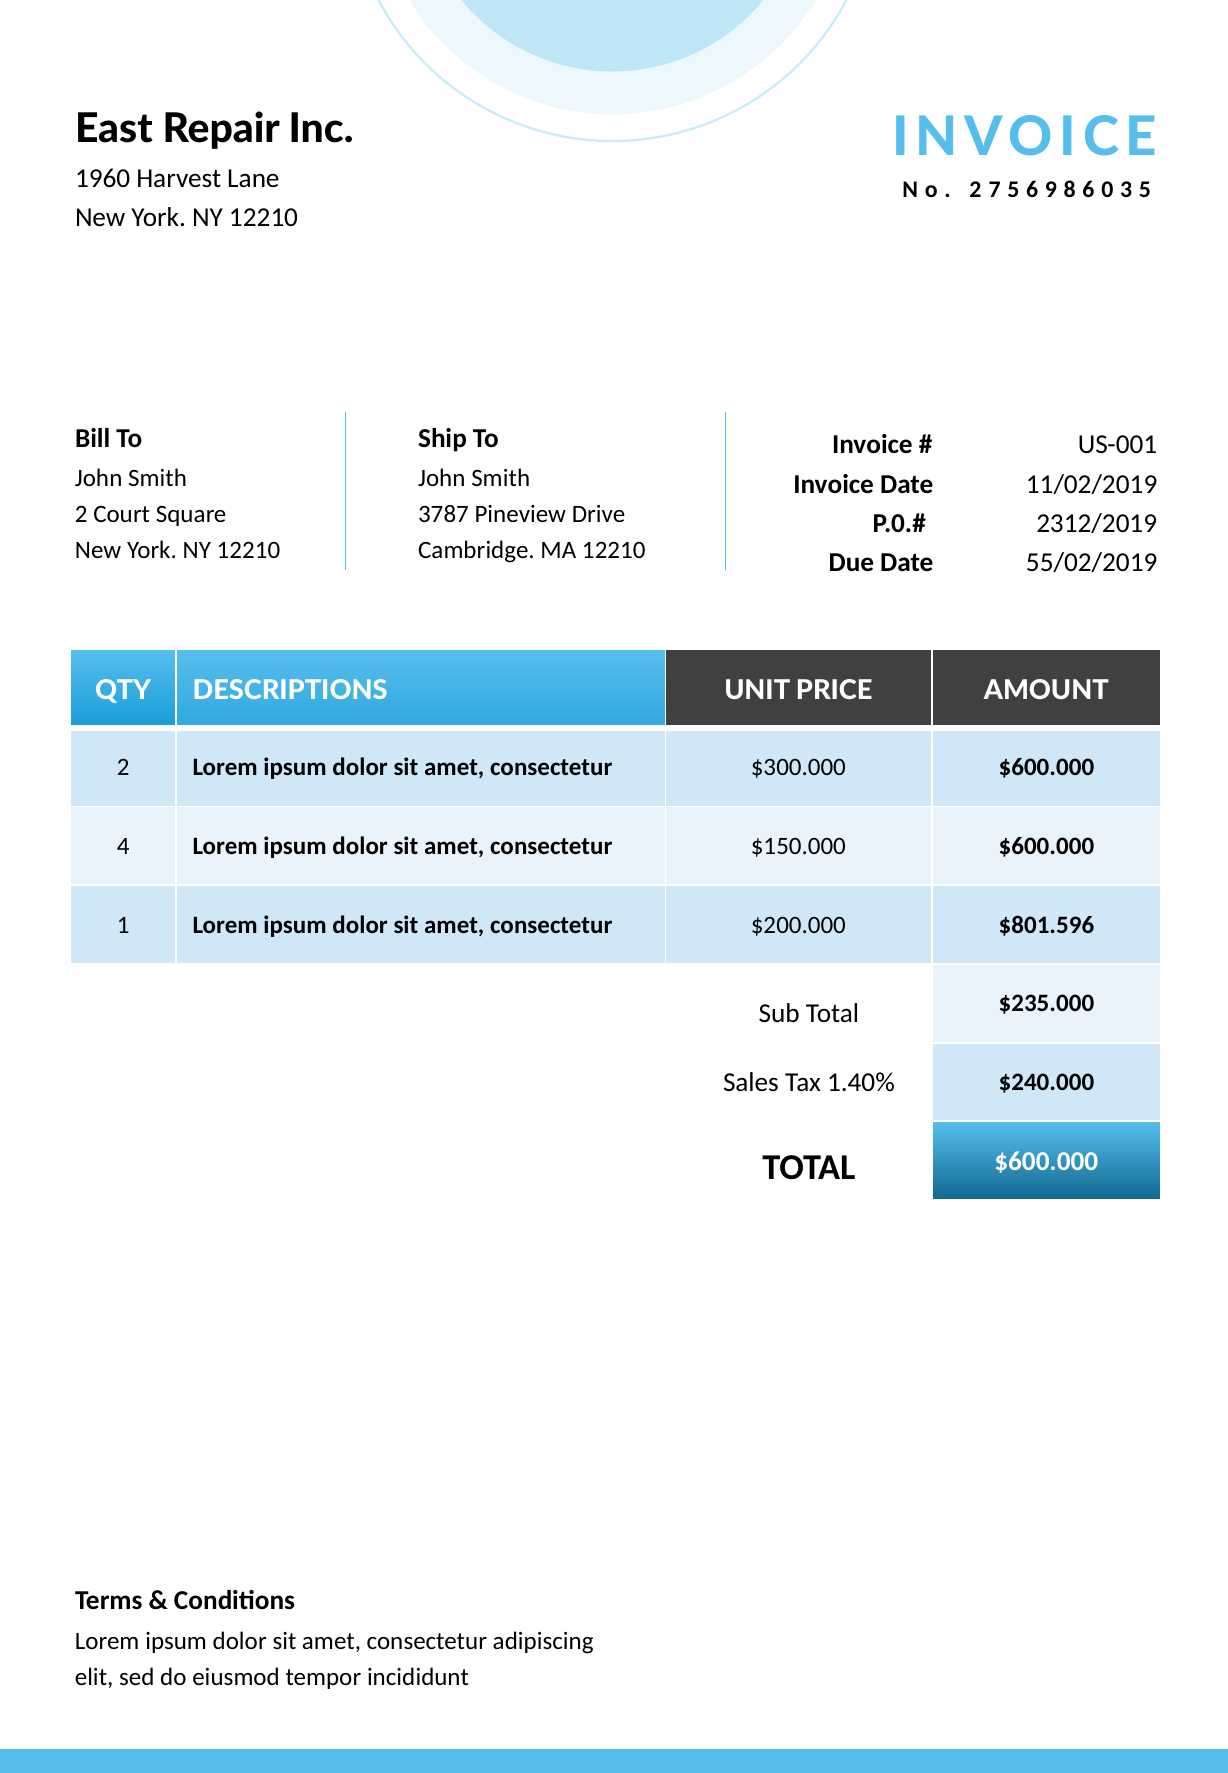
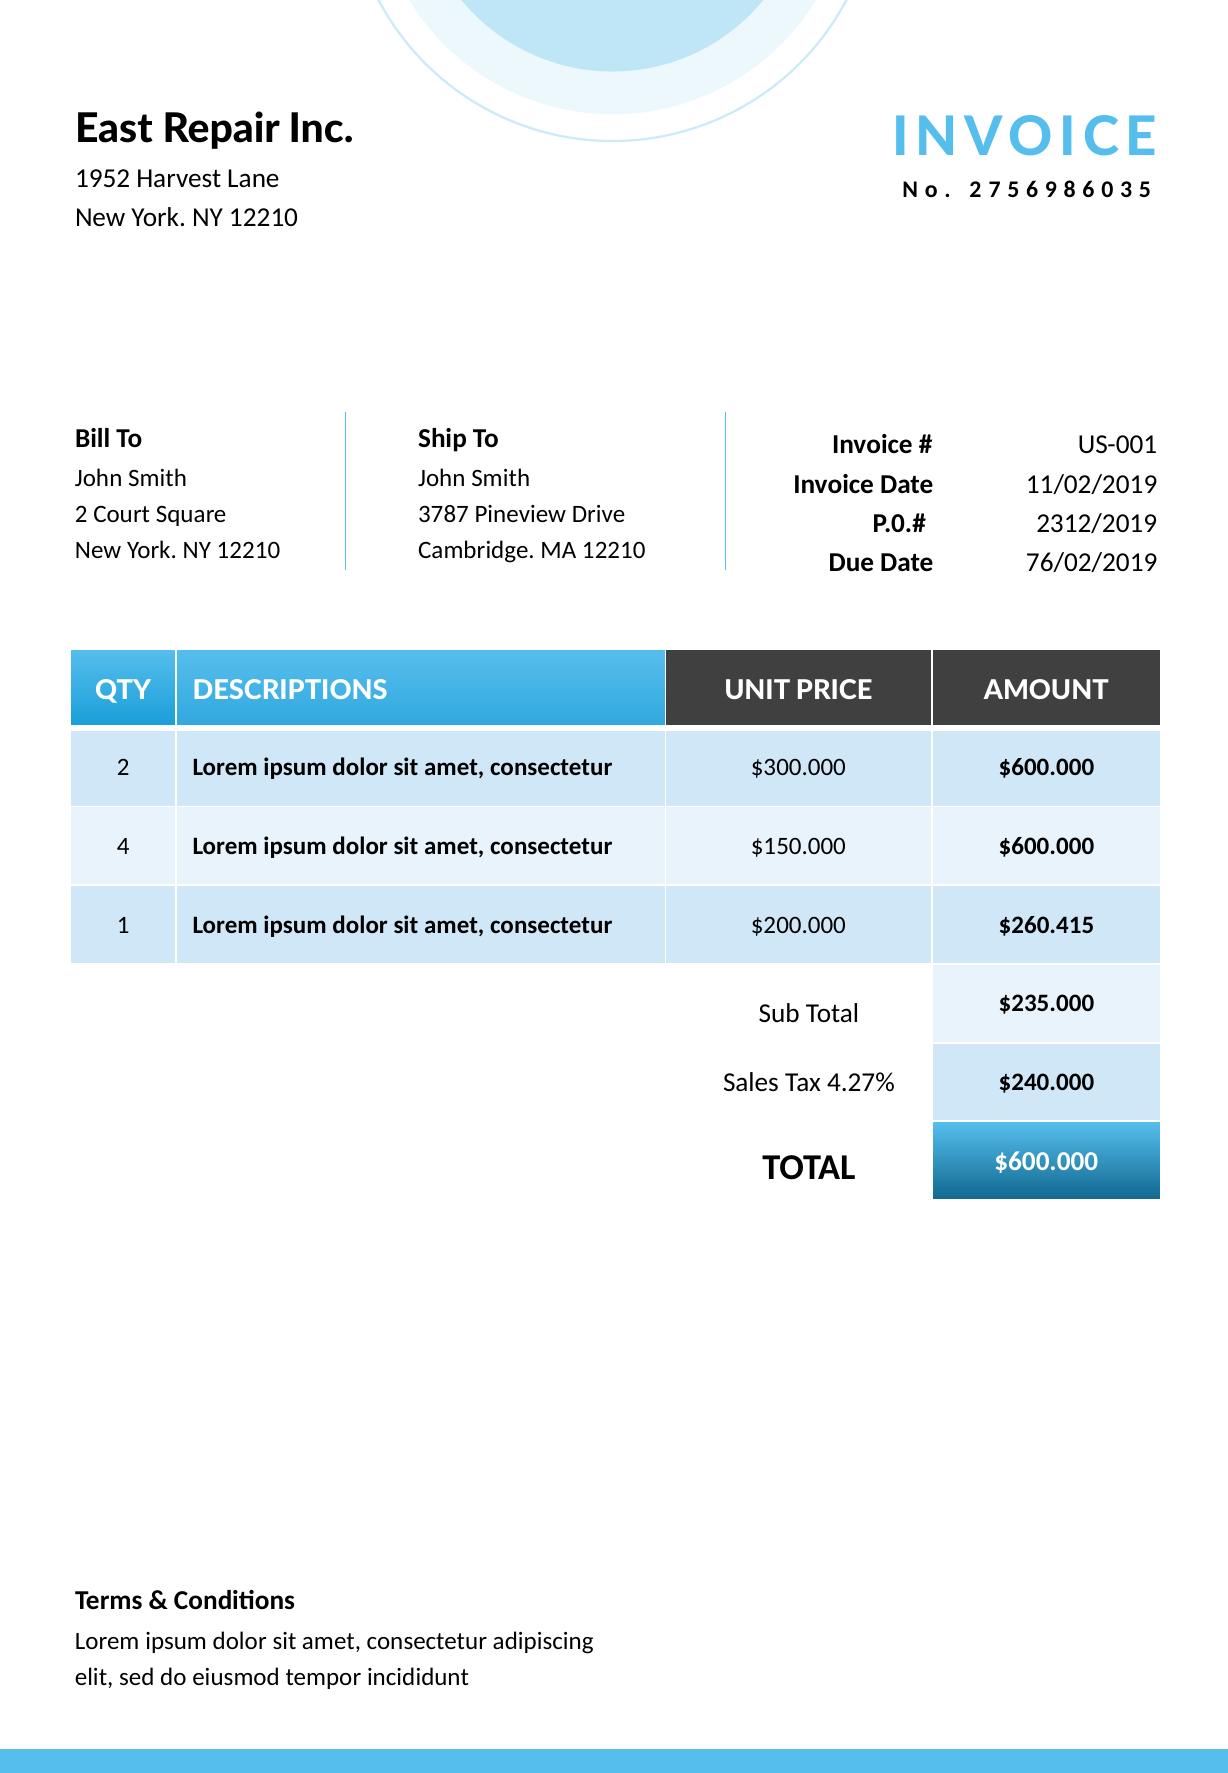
1960: 1960 -> 1952 (103, 179)
55/02/2019: 55/02/2019 -> 76/02/2019 (1092, 563)
$801.596: $801.596 -> $260.415 (1046, 925)
1.40%: 1.40% -> 4.27% (861, 1083)
